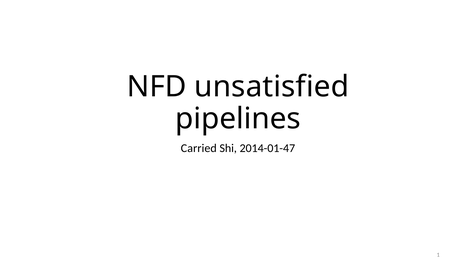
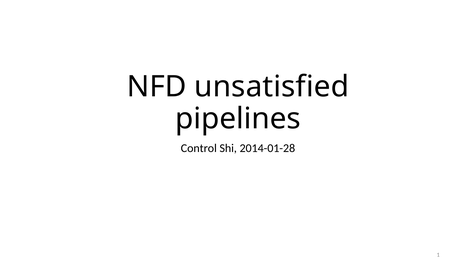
Carried: Carried -> Control (199, 149)
2014-01-47: 2014-01-47 -> 2014-01-28 (267, 149)
